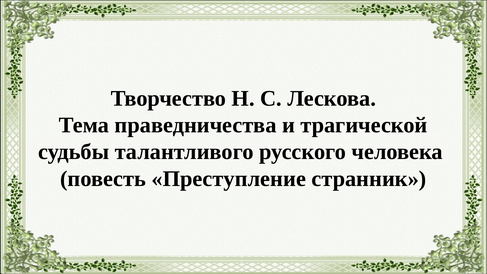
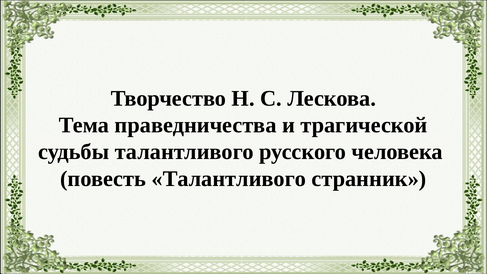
повесть Преступление: Преступление -> Талантливого (229, 179)
